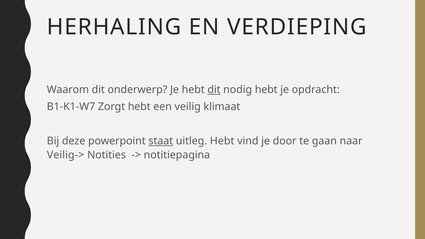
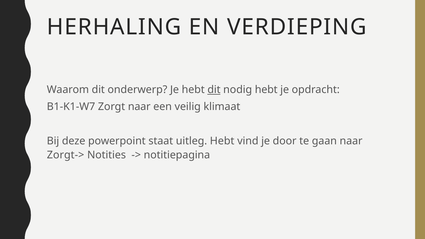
Zorgt hebt: hebt -> naar (139, 107)
staat underline: present -> none (161, 141)
Veilig->: Veilig-> -> Zorgt-> (66, 155)
